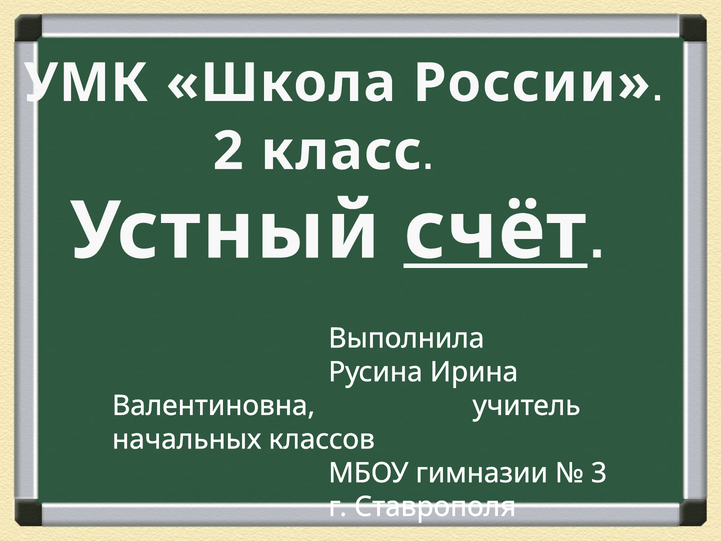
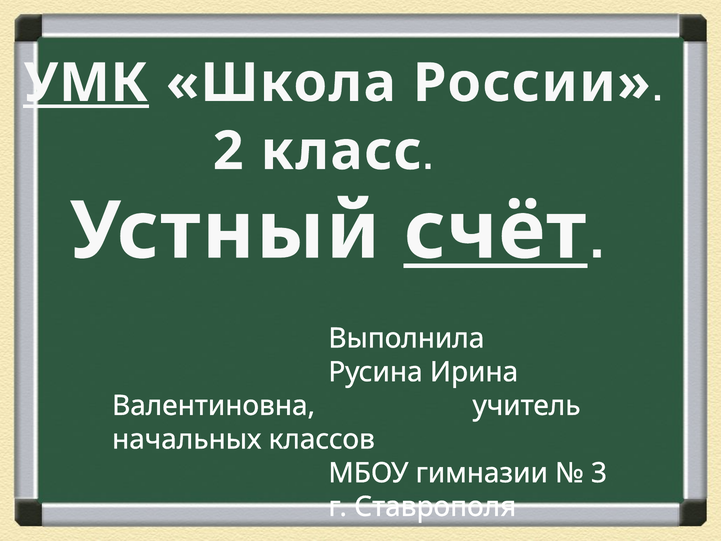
УМК underline: none -> present (86, 83)
